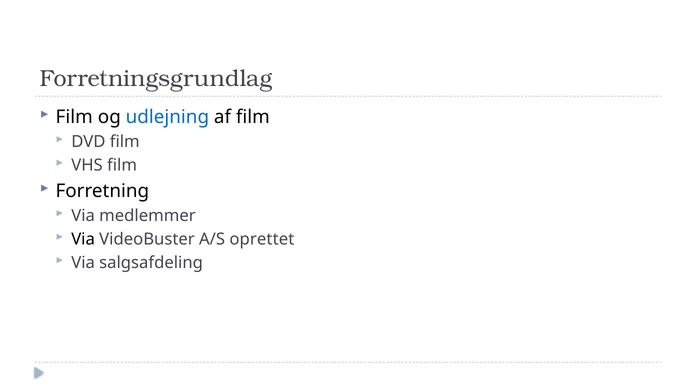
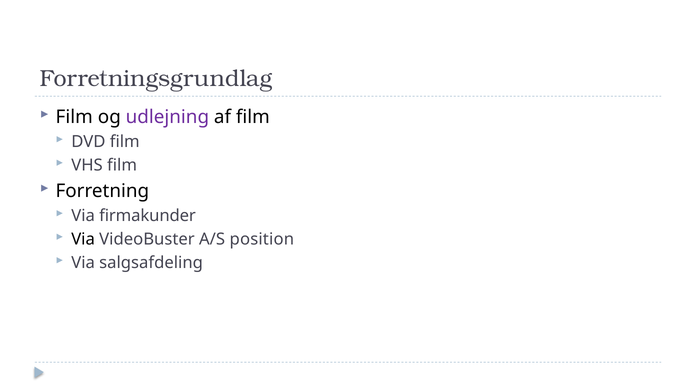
udlejning colour: blue -> purple (167, 117)
medlemmer: medlemmer -> firmakunder (148, 216)
oprettet: oprettet -> position (262, 240)
